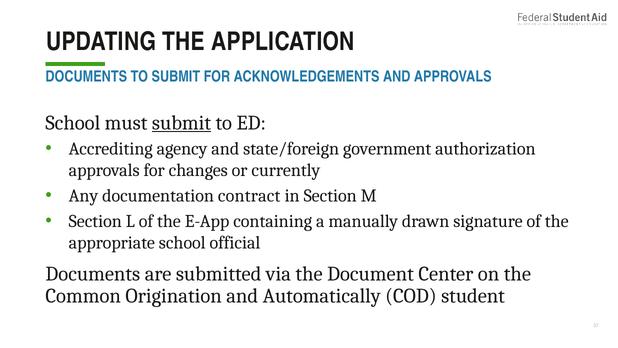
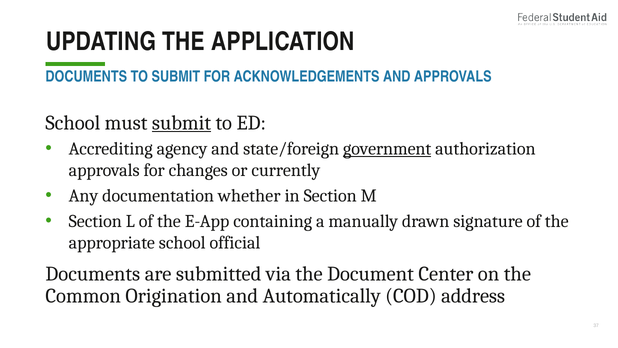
government underline: none -> present (387, 148)
contract: contract -> whether (249, 196)
student: student -> address (473, 296)
